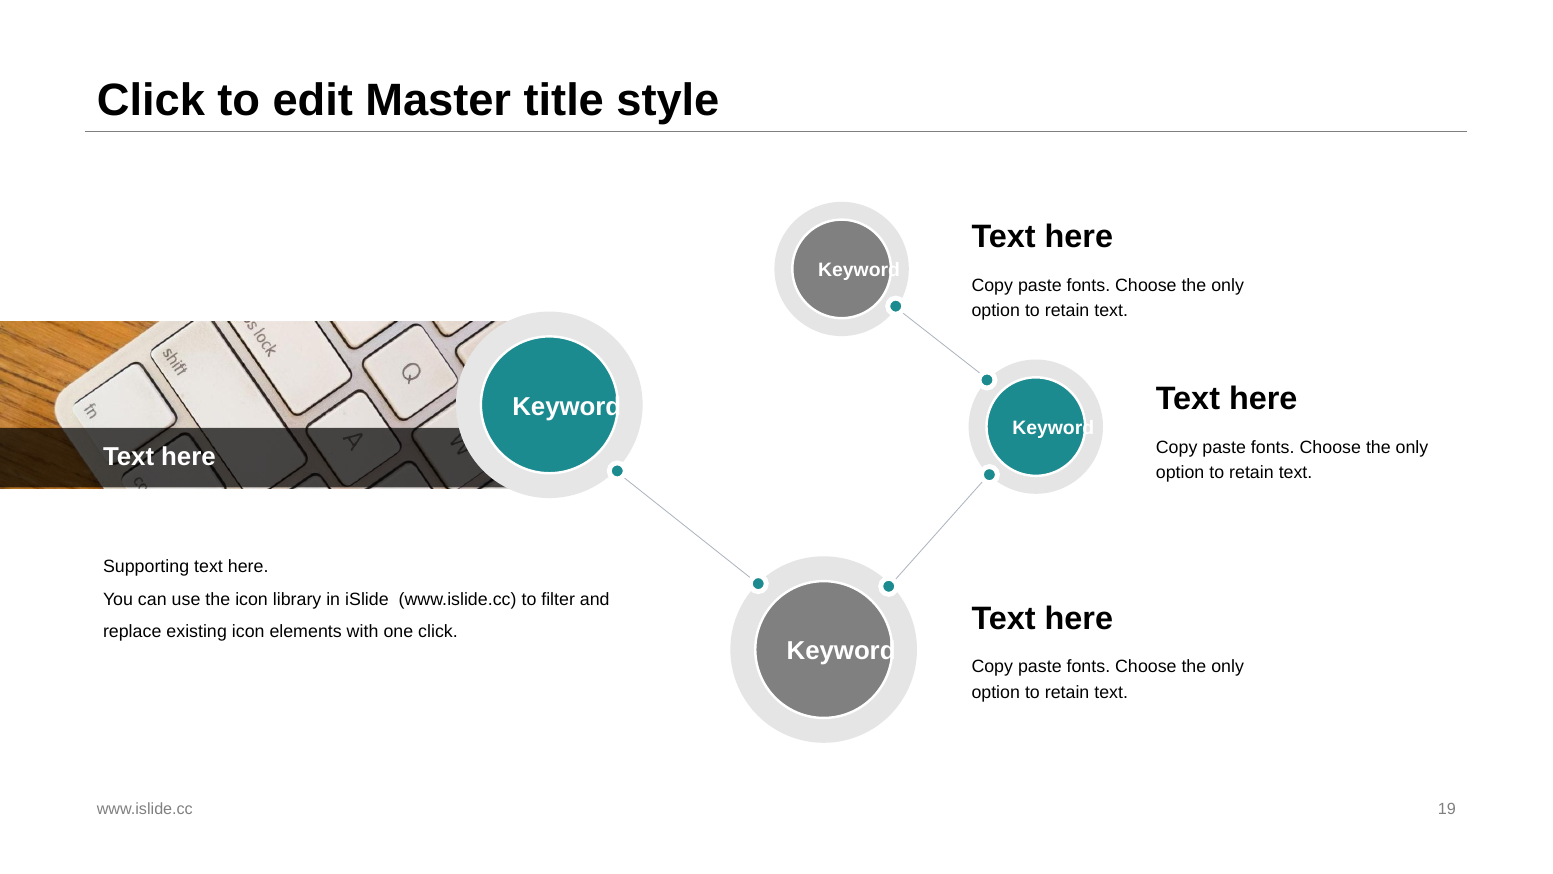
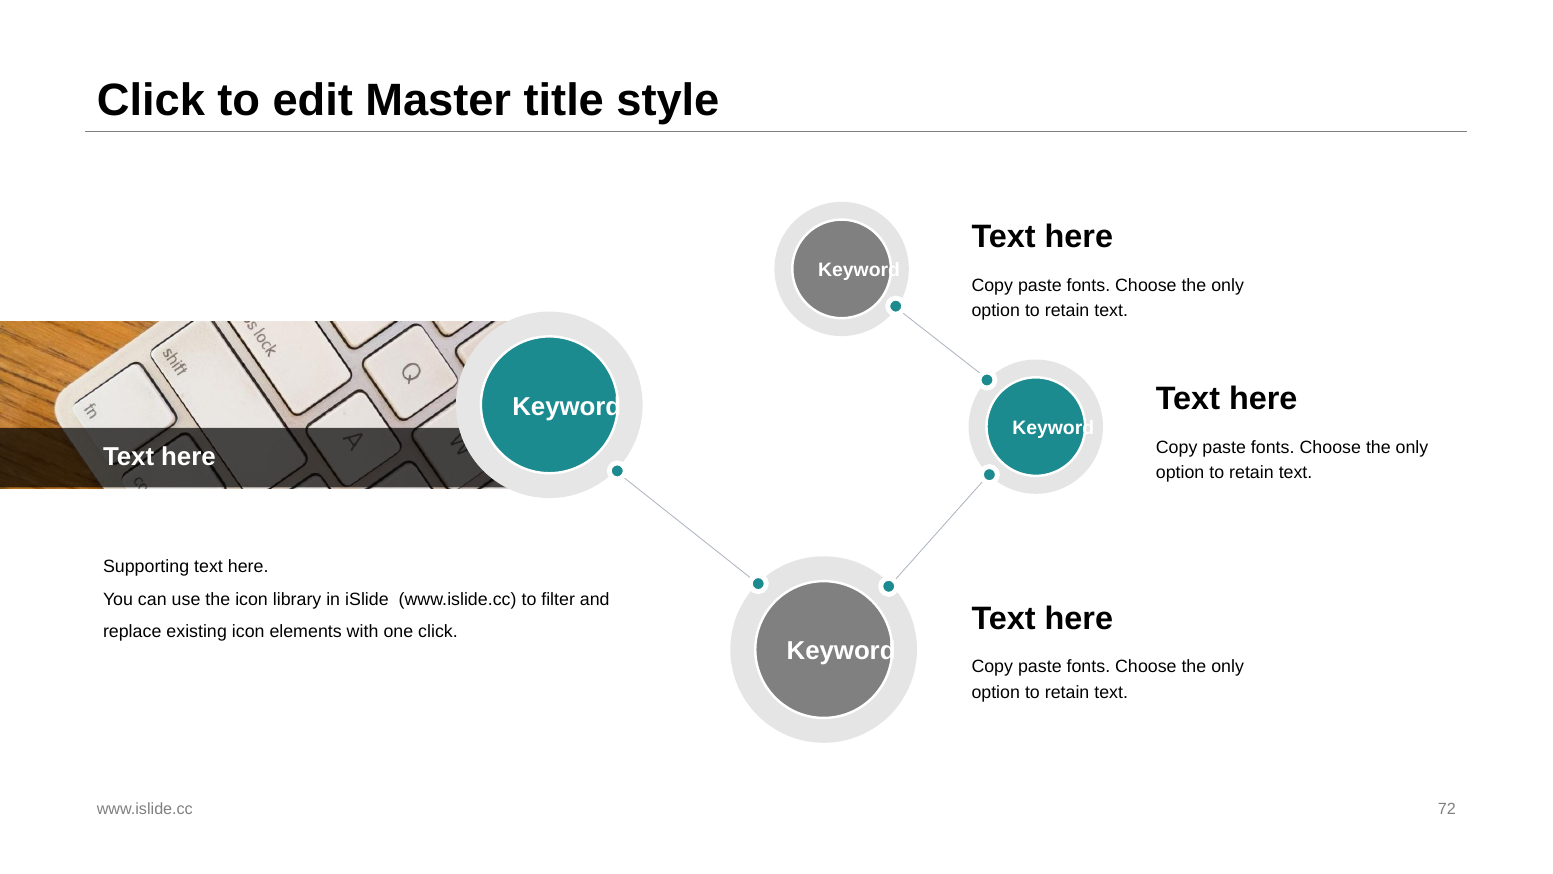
19: 19 -> 72 (1447, 809)
